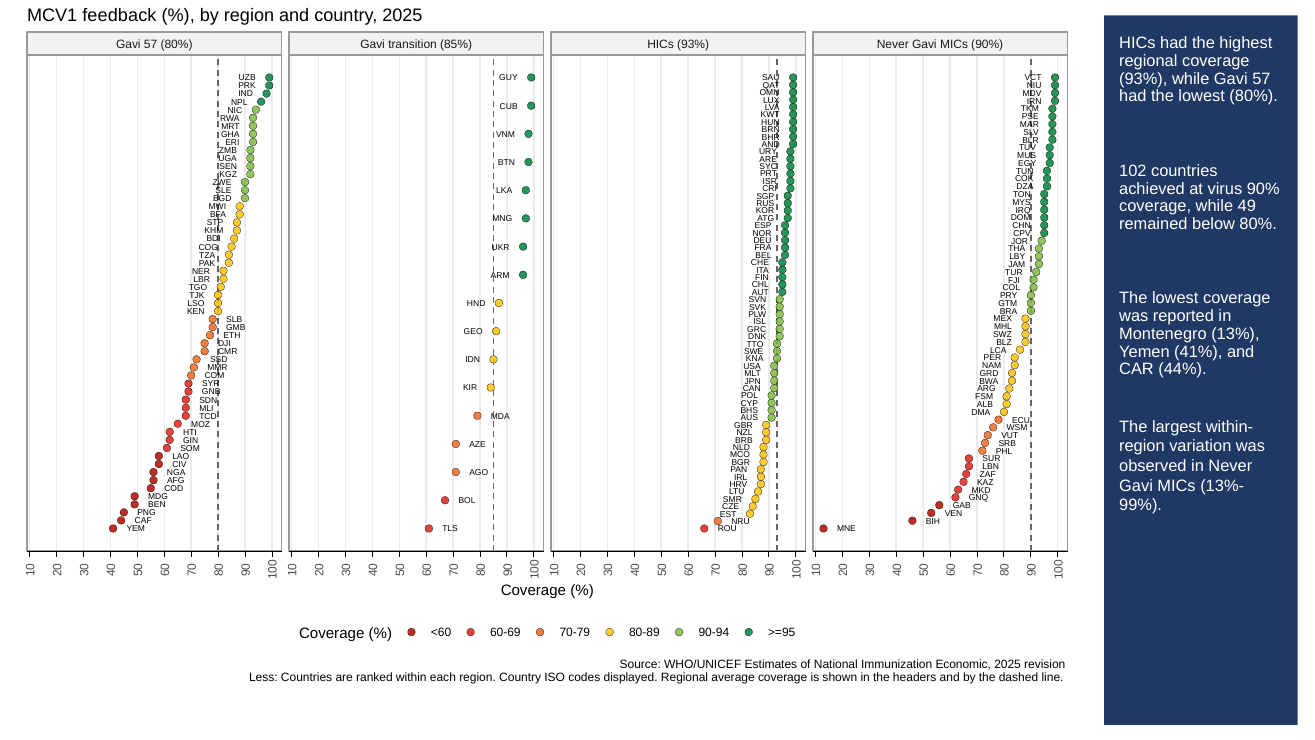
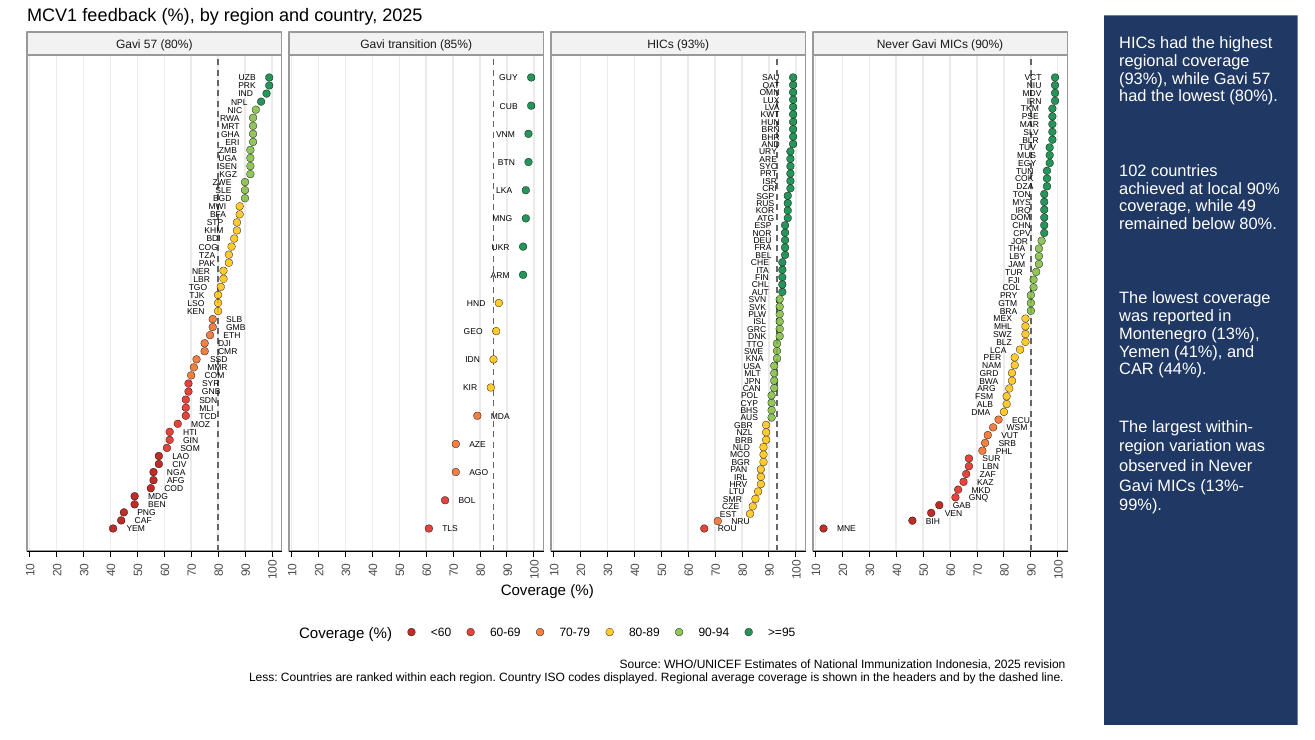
virus: virus -> local (1225, 189)
Economic: Economic -> Indonesia (963, 664)
